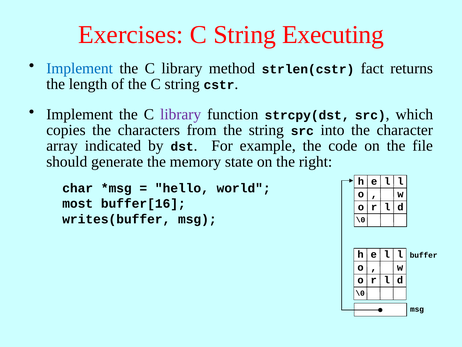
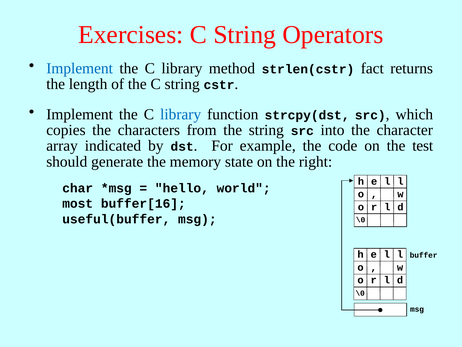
Executing: Executing -> Operators (333, 35)
library colour: purple -> blue (181, 114)
file: file -> test (423, 146)
writes(buffer: writes(buffer -> useful(buffer (116, 219)
